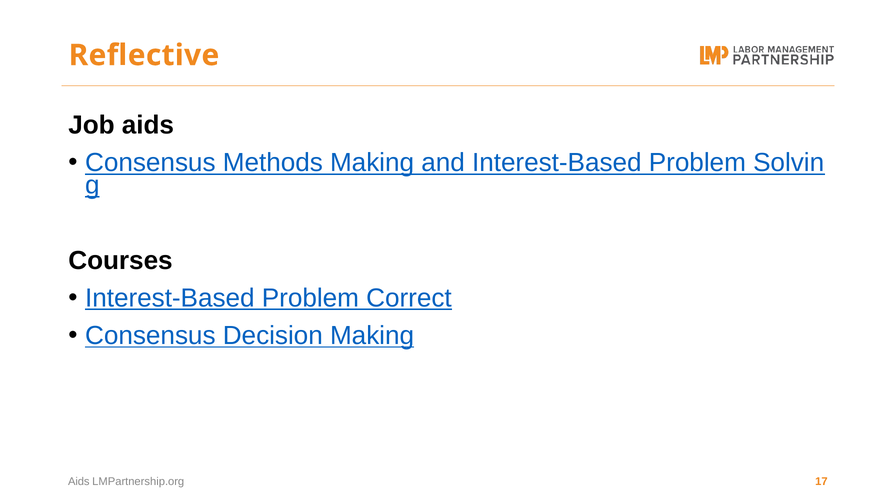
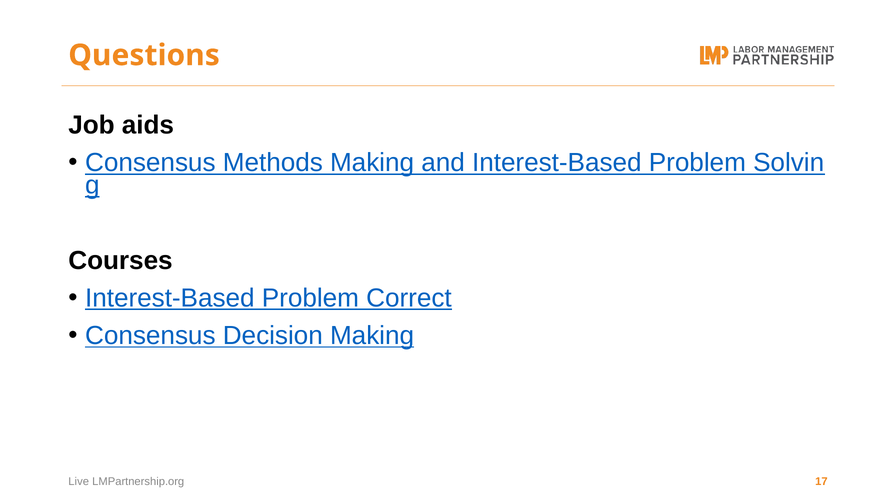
Reflective: Reflective -> Questions (144, 55)
Aids: Aids -> Live (79, 481)
